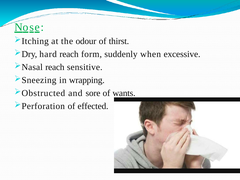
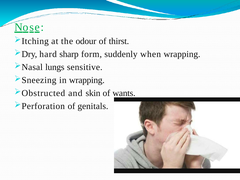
hard reach: reach -> sharp (69, 54)
when excessive: excessive -> wrapping (182, 54)
reach: reach -> lungs (55, 67)
sore: sore -> skin (93, 93)
effected: effected -> genitals (93, 106)
